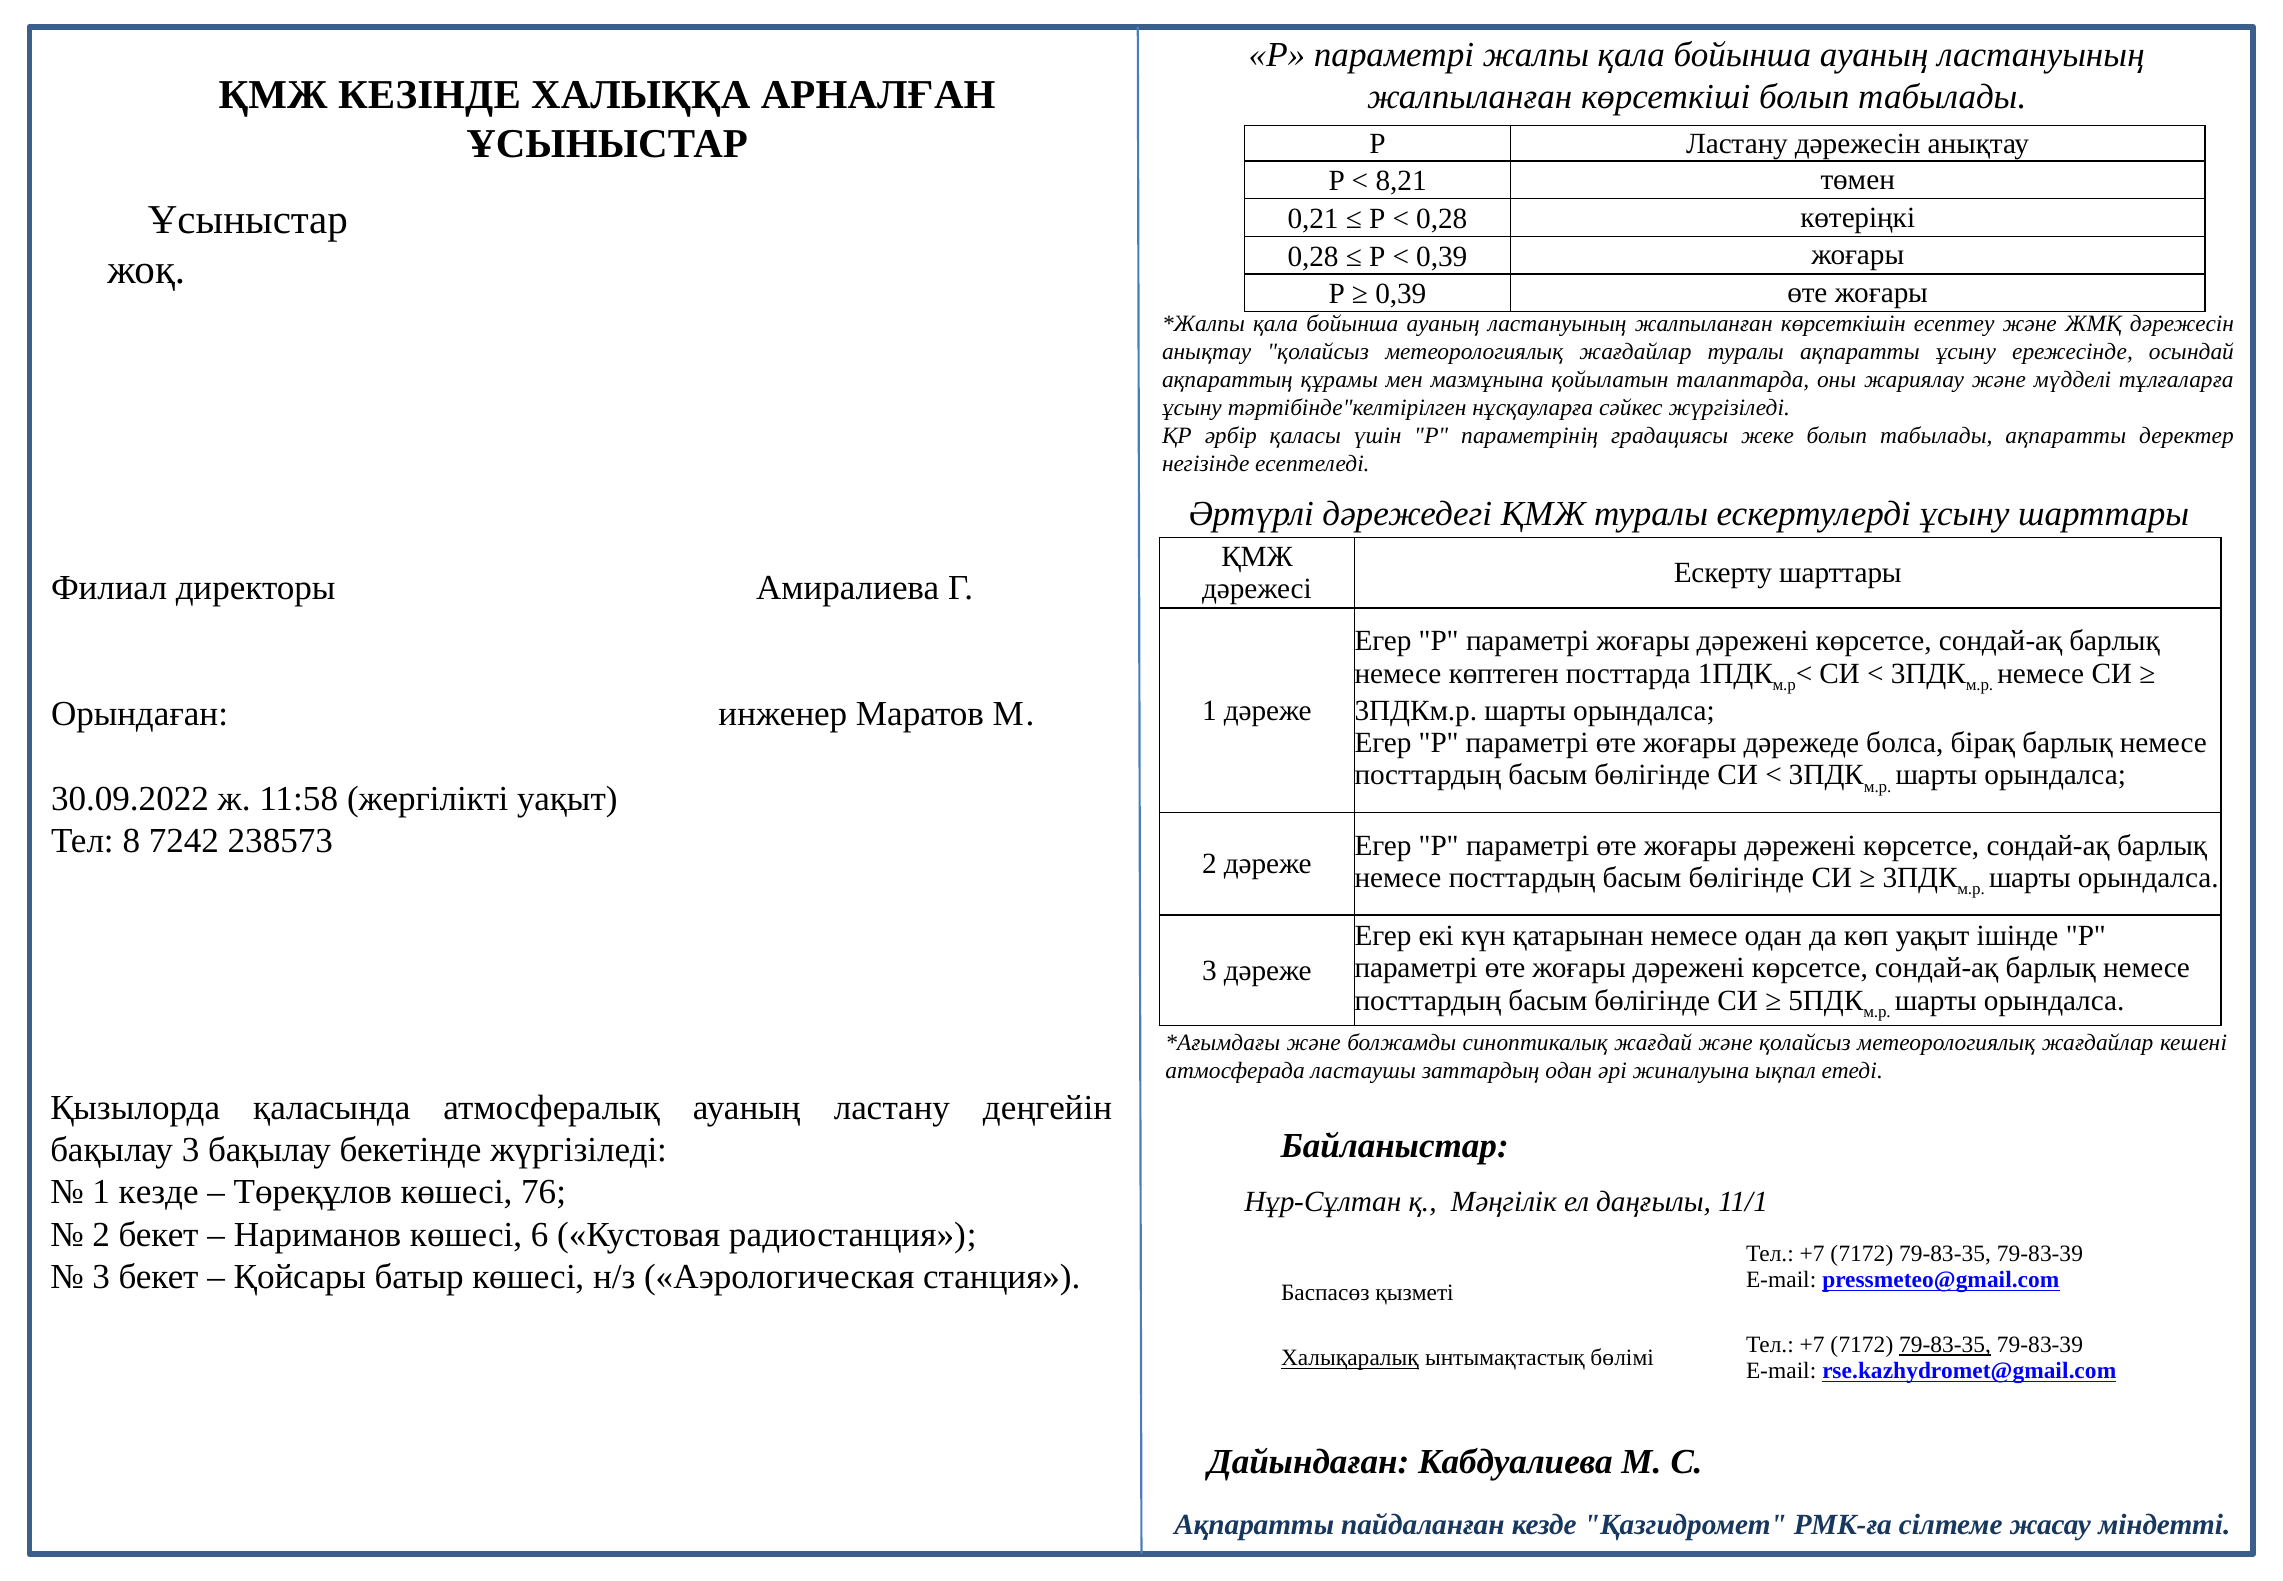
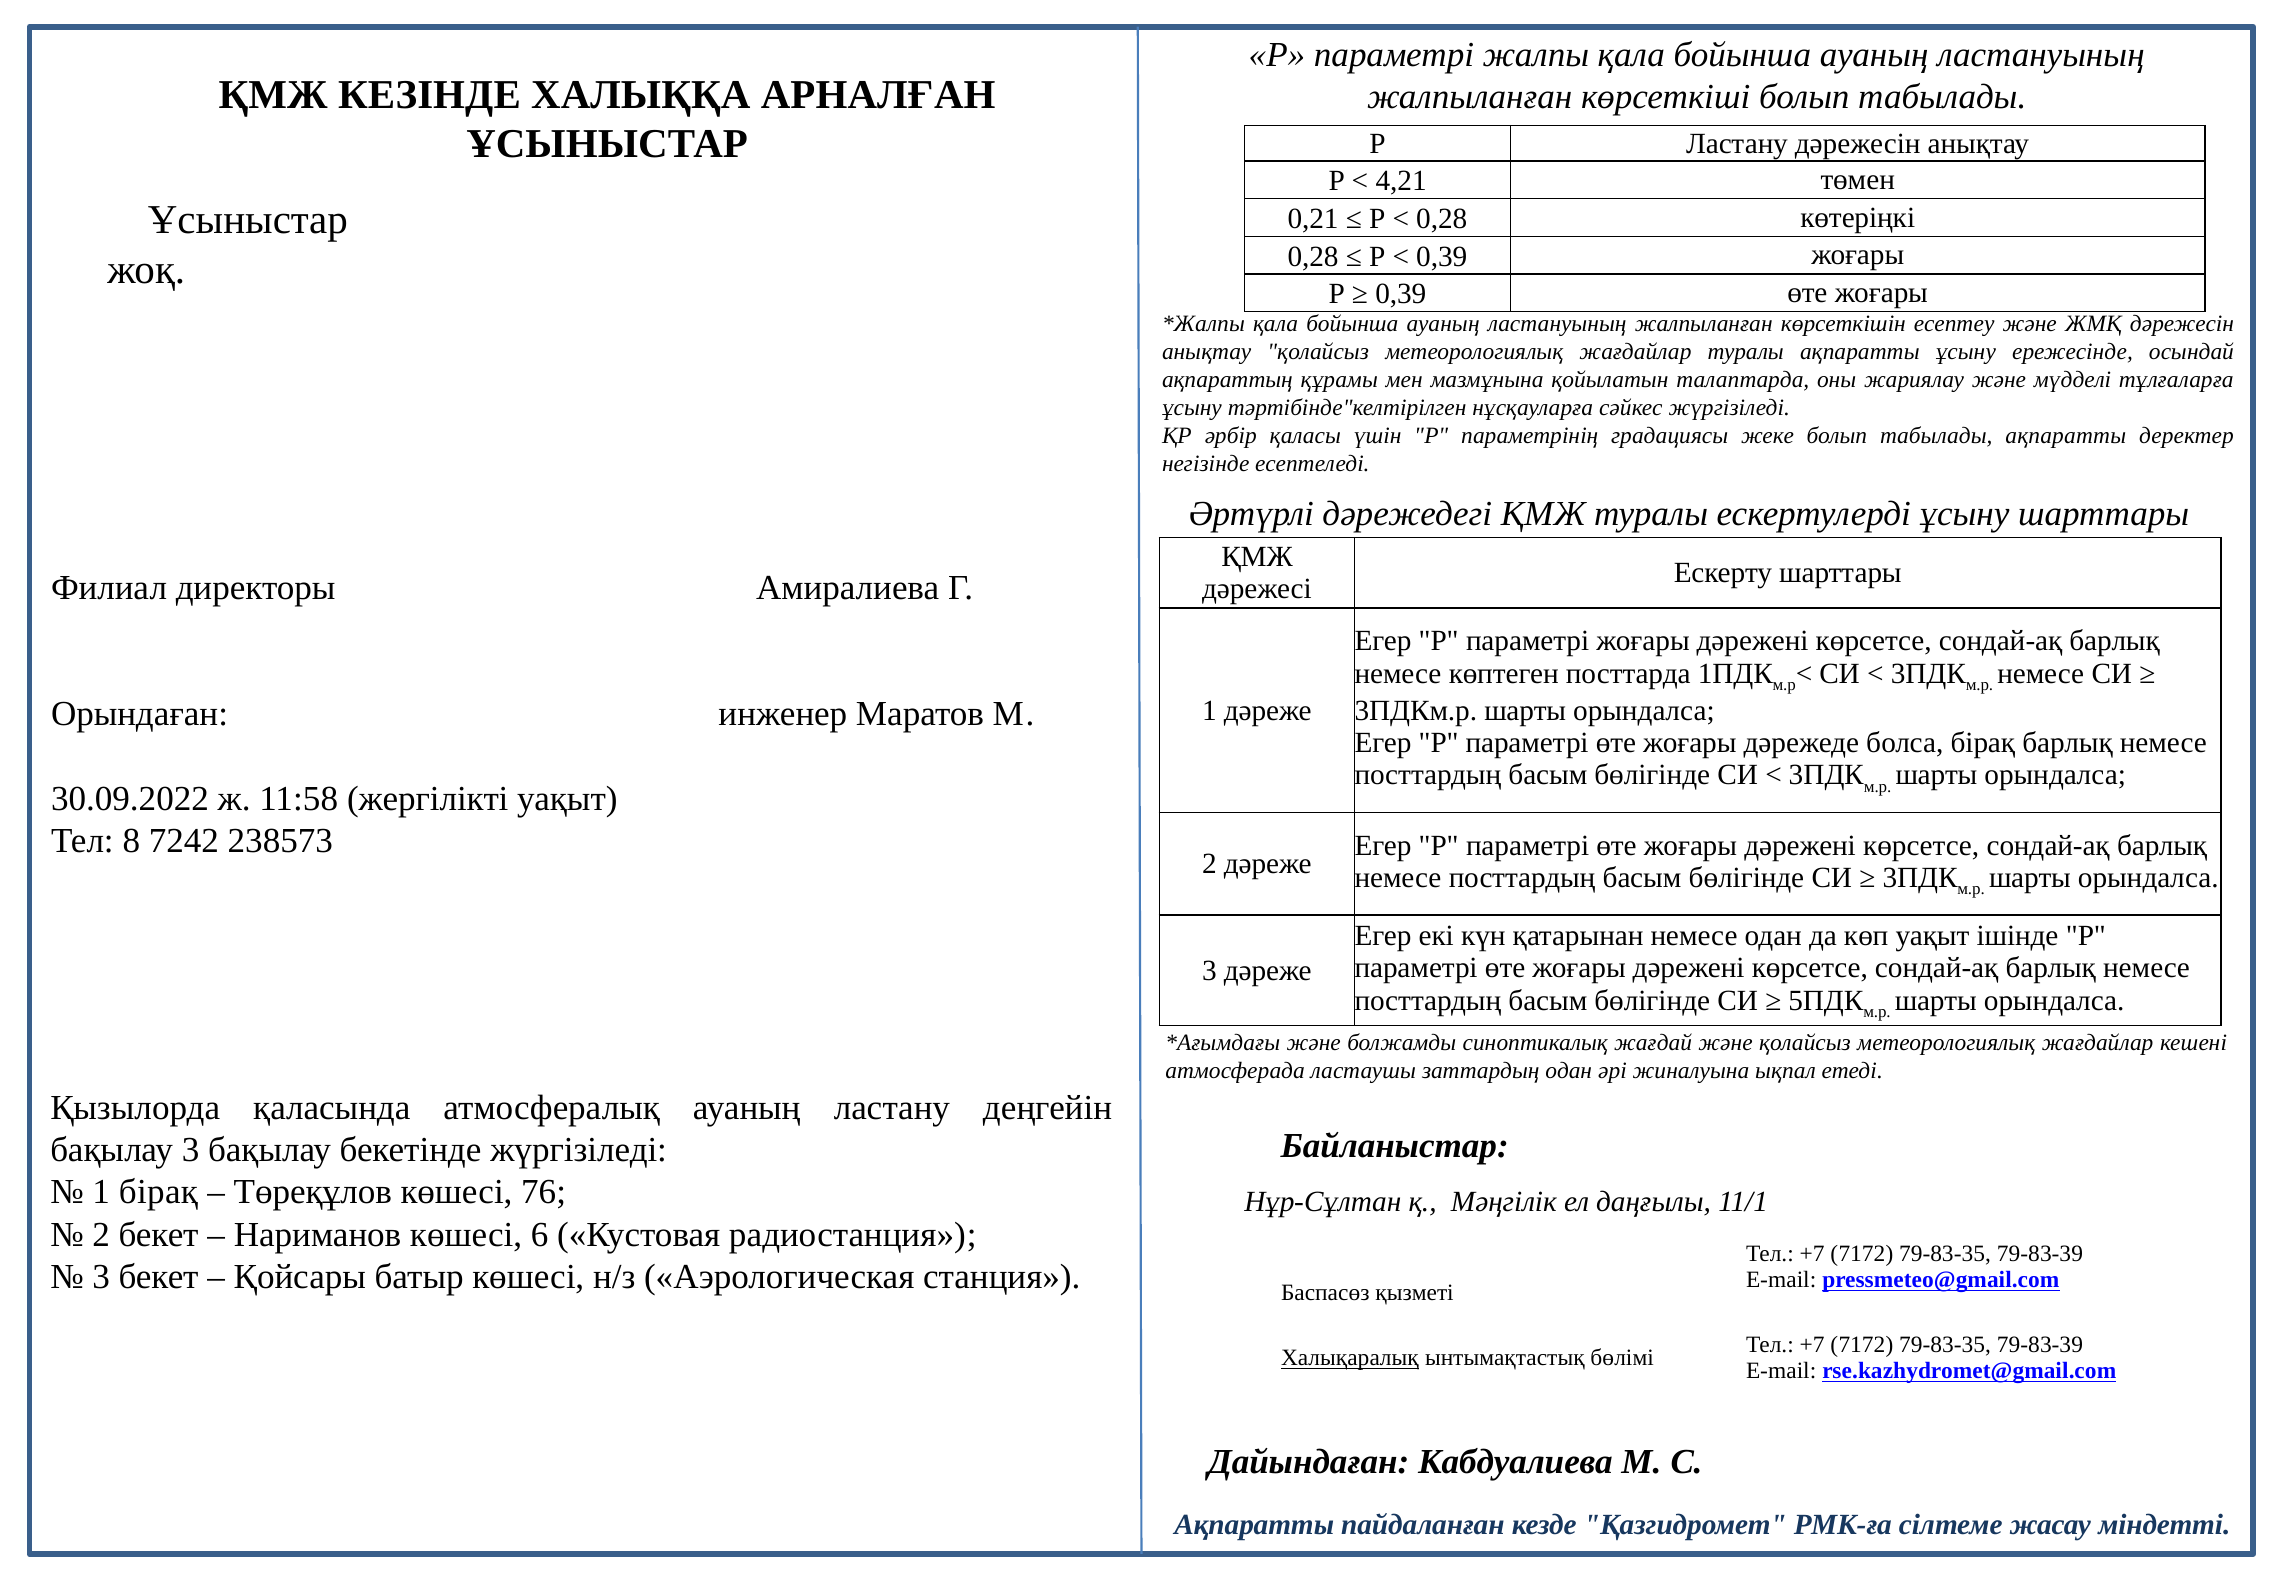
8,21: 8,21 -> 4,21 (1401, 181)
1 кезде: кезде -> бірақ (158, 1192)
79-83-35 underline: present -> none (1945, 1345)
